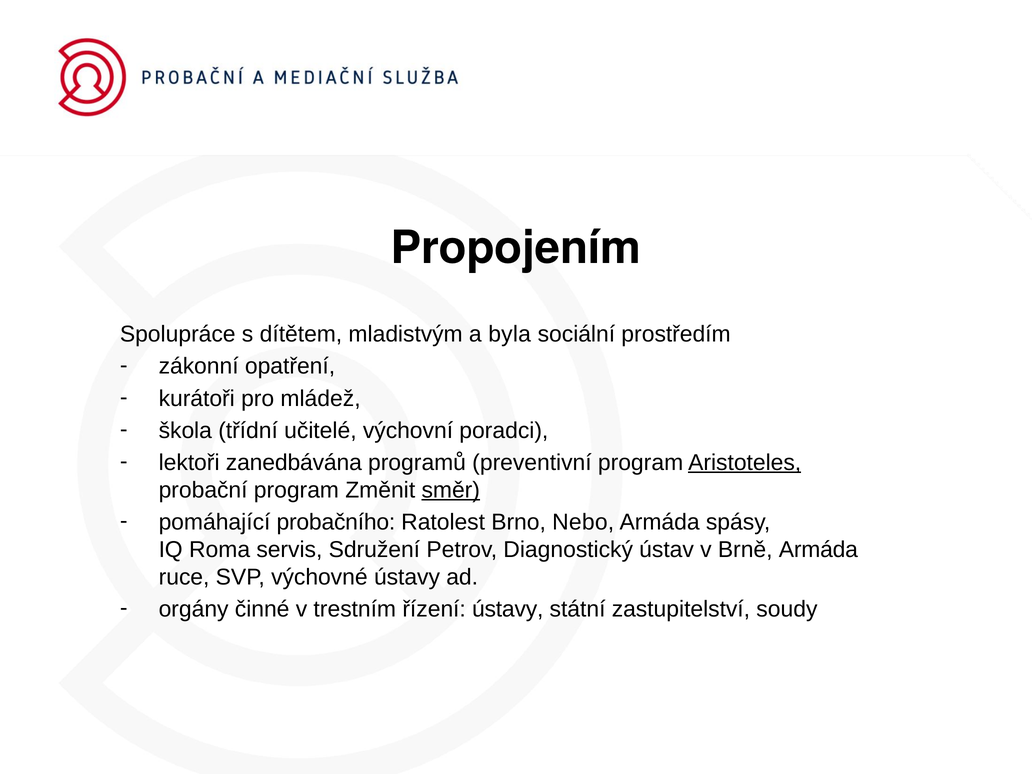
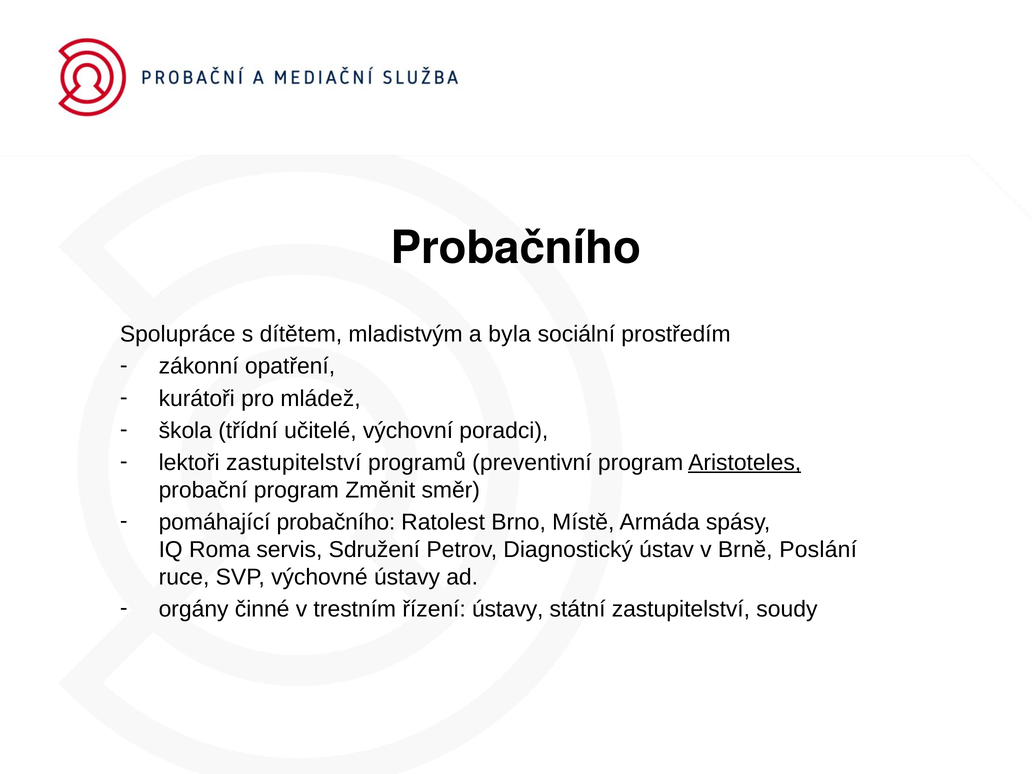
Propojením: Propojením -> Probačního (516, 248)
lektoři zanedbávána: zanedbávána -> zastupitelství (294, 463)
směr underline: present -> none (451, 490)
Nebo: Nebo -> Místě (583, 522)
Brně Armáda: Armáda -> Poslání (818, 550)
